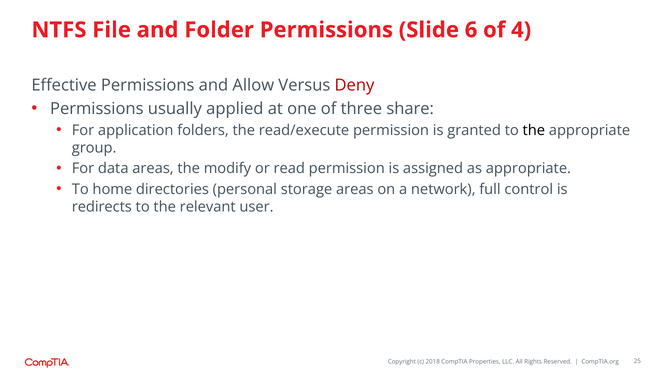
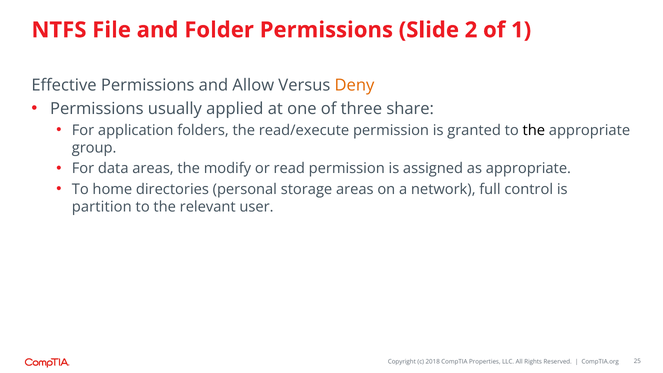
6: 6 -> 2 (471, 30)
4: 4 -> 1 (521, 30)
Deny colour: red -> orange (354, 85)
redirects: redirects -> partition (102, 207)
